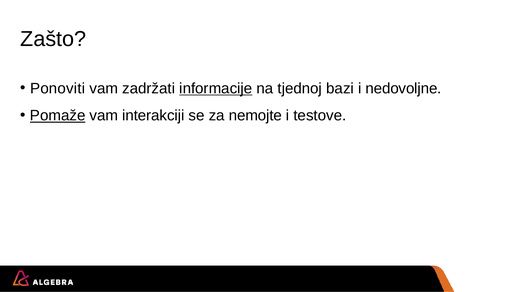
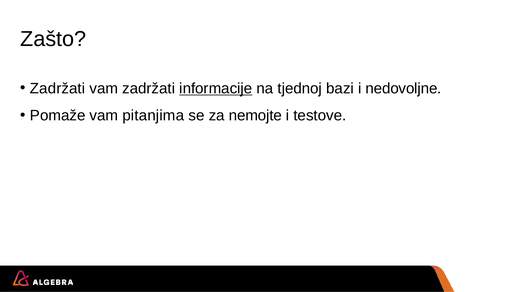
Ponoviti: Ponoviti -> Zadržati (58, 88)
Pomaže underline: present -> none (58, 116)
interakciji: interakciji -> pitanjima (153, 116)
